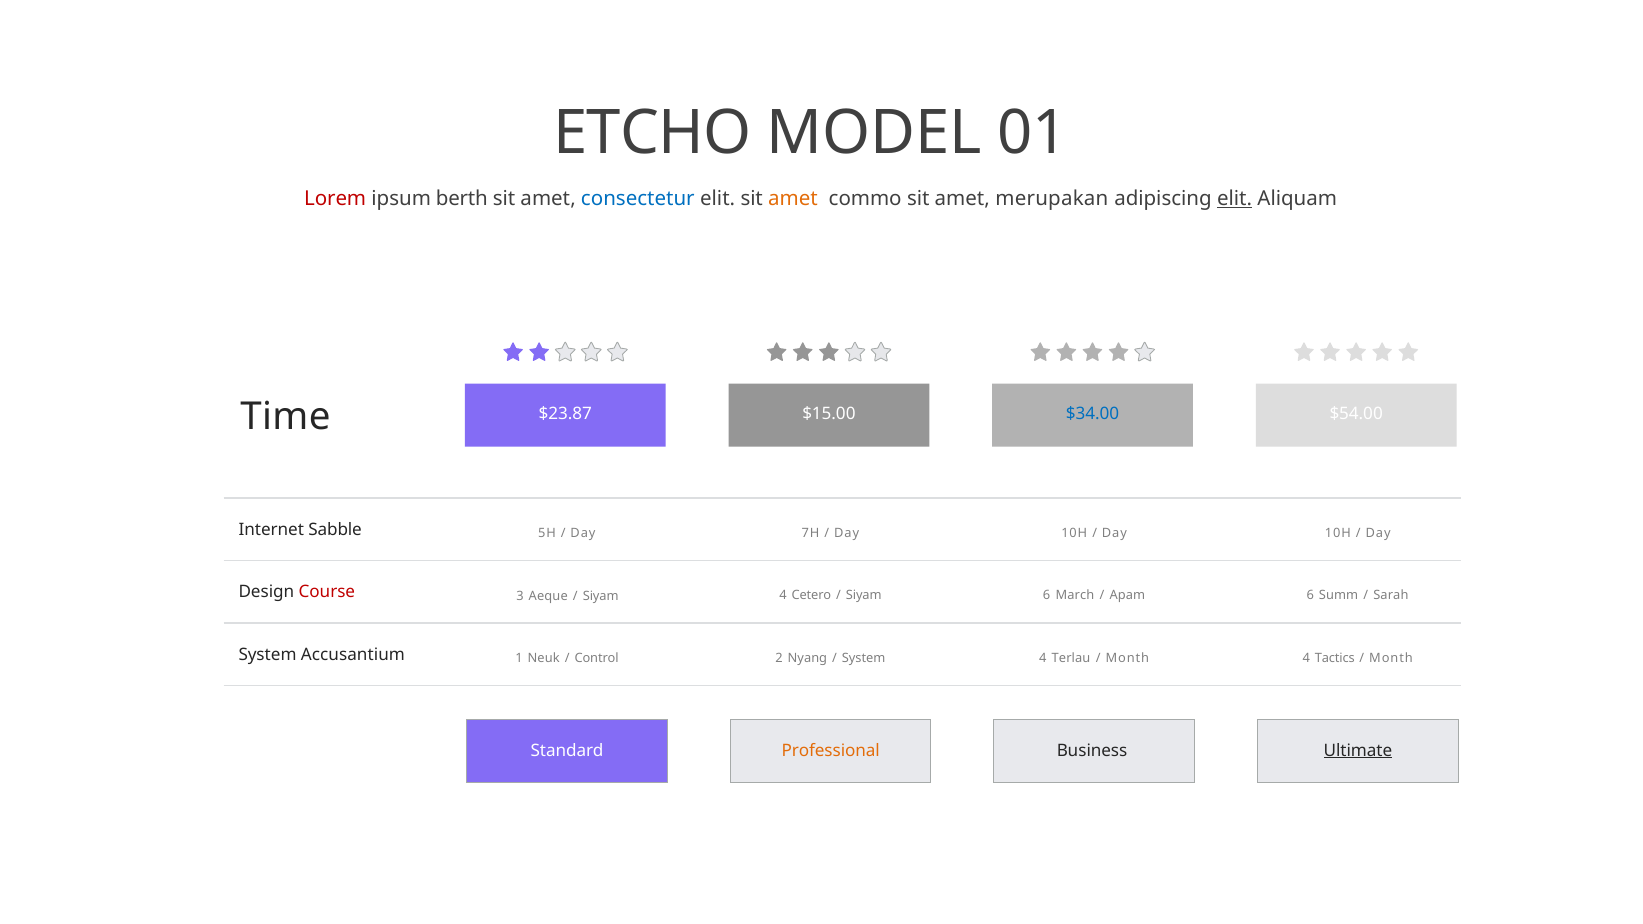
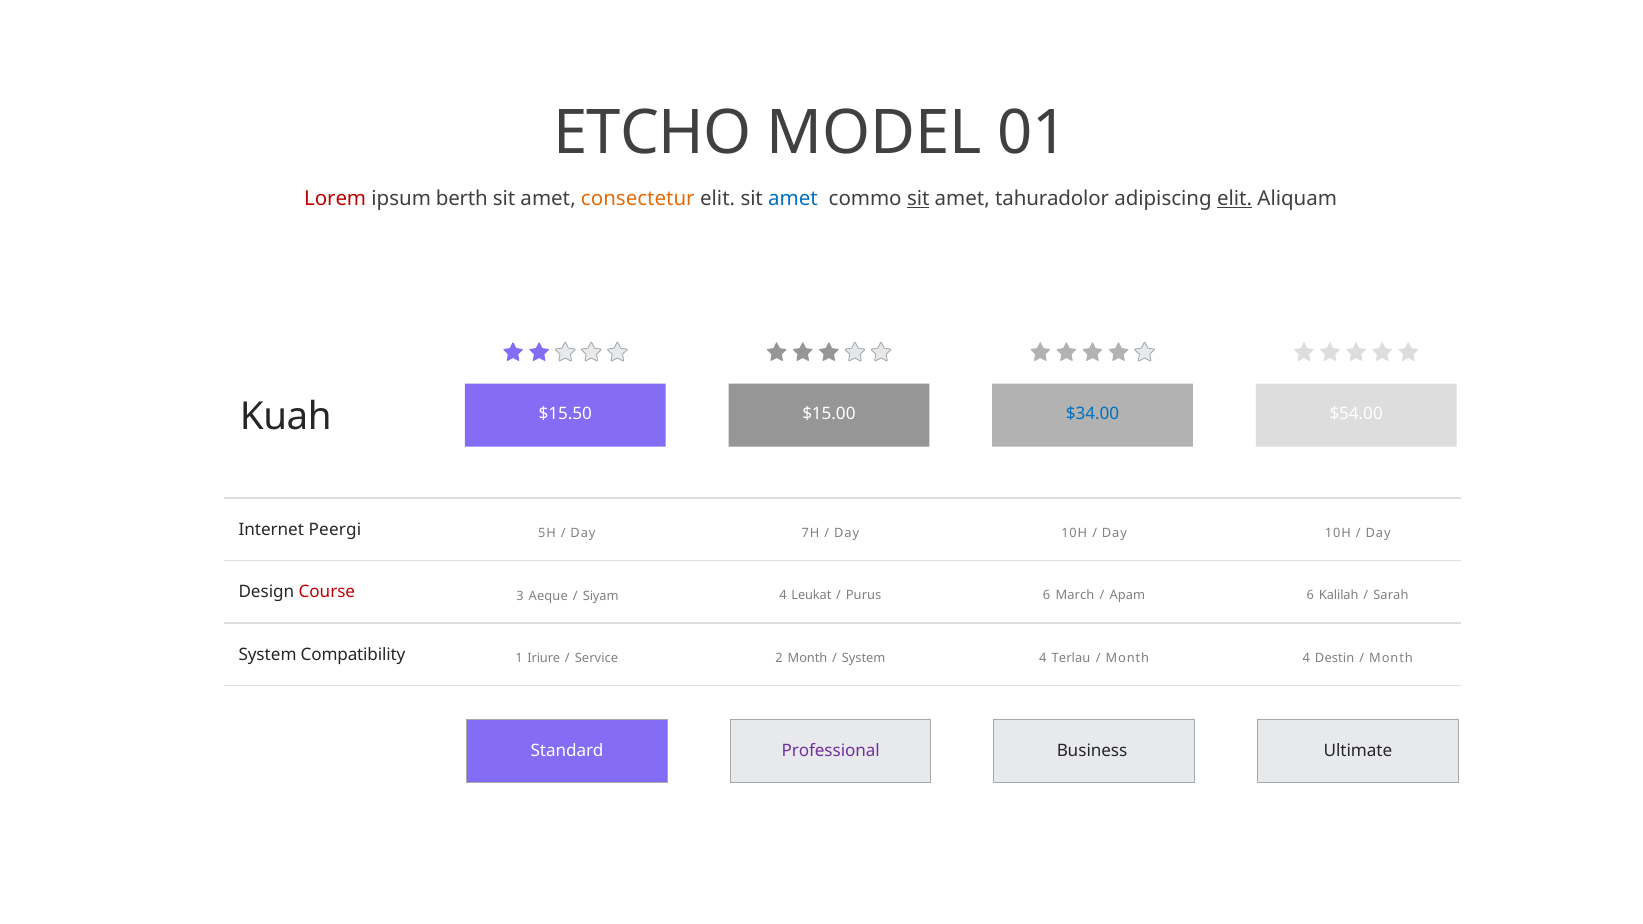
consectetur colour: blue -> orange (638, 199)
amet colour: orange -> blue (793, 199)
sit underline: none -> present (918, 199)
merupakan: merupakan -> tahuradolor (1052, 199)
Time: Time -> Kuah (286, 417)
$23.87: $23.87 -> $15.50 (565, 414)
Sabble: Sabble -> Peergi (335, 530)
Cetero: Cetero -> Leukat (811, 596)
Siyam: Siyam -> Purus (864, 596)
Summ: Summ -> Kalilah (1339, 596)
Accusantium: Accusantium -> Compatibility (353, 655)
2 Nyang: Nyang -> Month (807, 658)
Tactics: Tactics -> Destin (1335, 658)
Neuk: Neuk -> Iriure (544, 658)
Control: Control -> Service (597, 658)
Professional colour: orange -> purple (831, 751)
Ultimate underline: present -> none (1358, 751)
